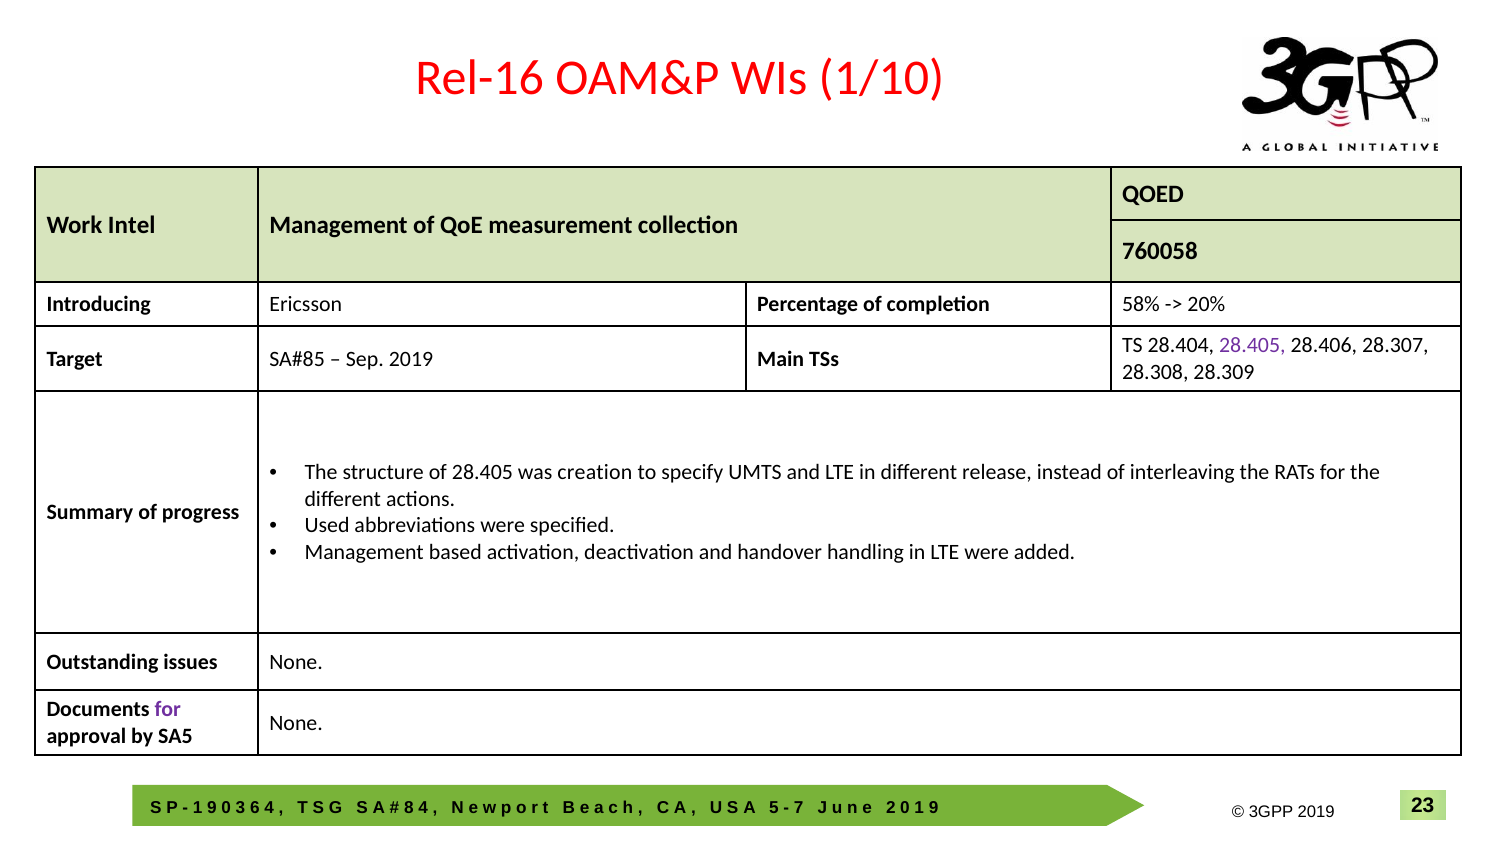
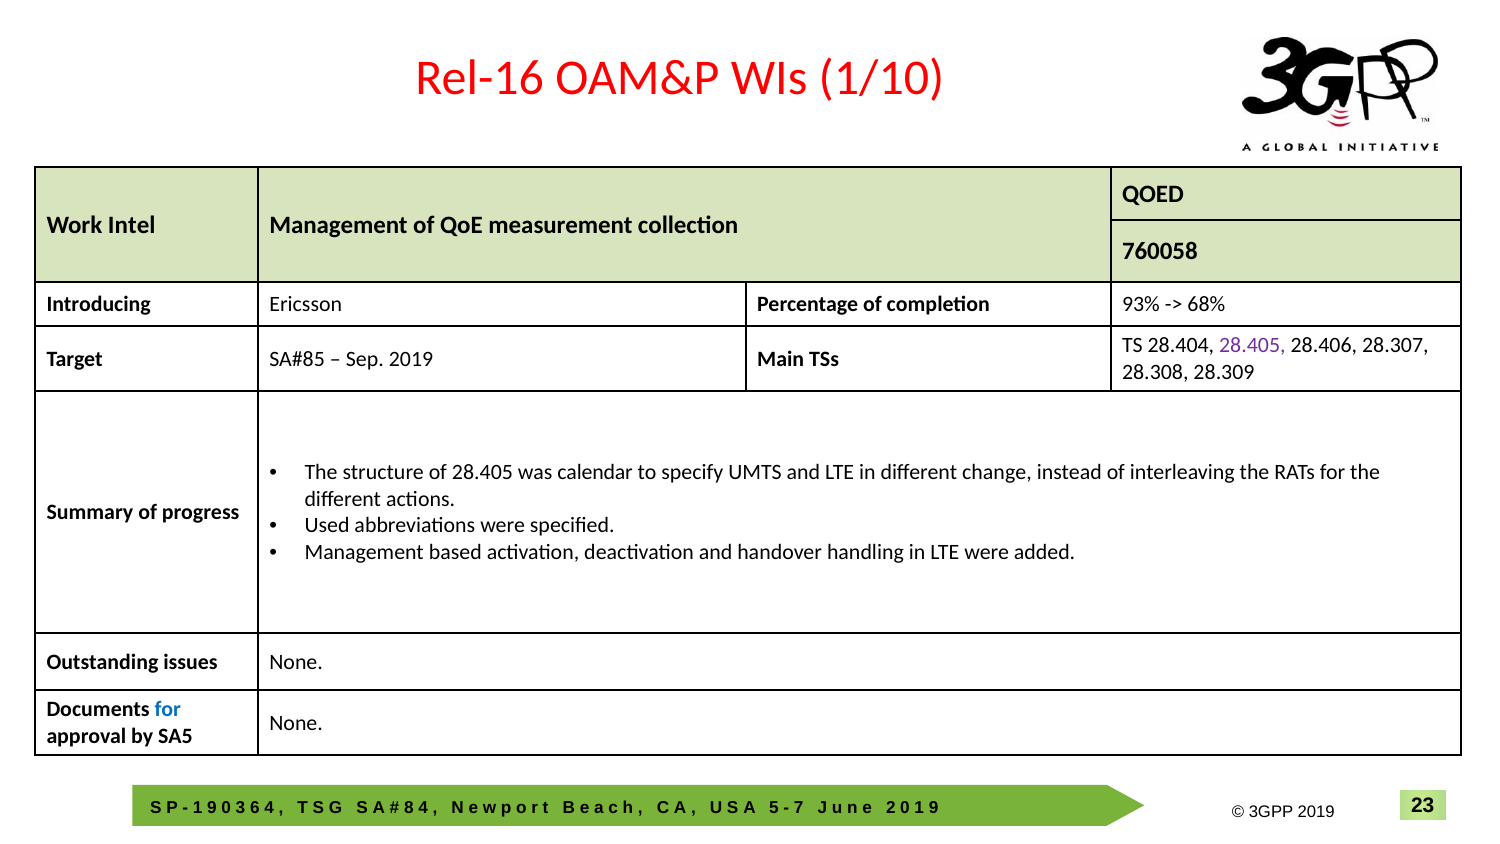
58%: 58% -> 93% (1141, 304)
20%: 20% -> 68% (1206, 304)
creation: creation -> calendar (595, 472)
release: release -> change (997, 472)
for colour: purple -> blue (168, 709)
